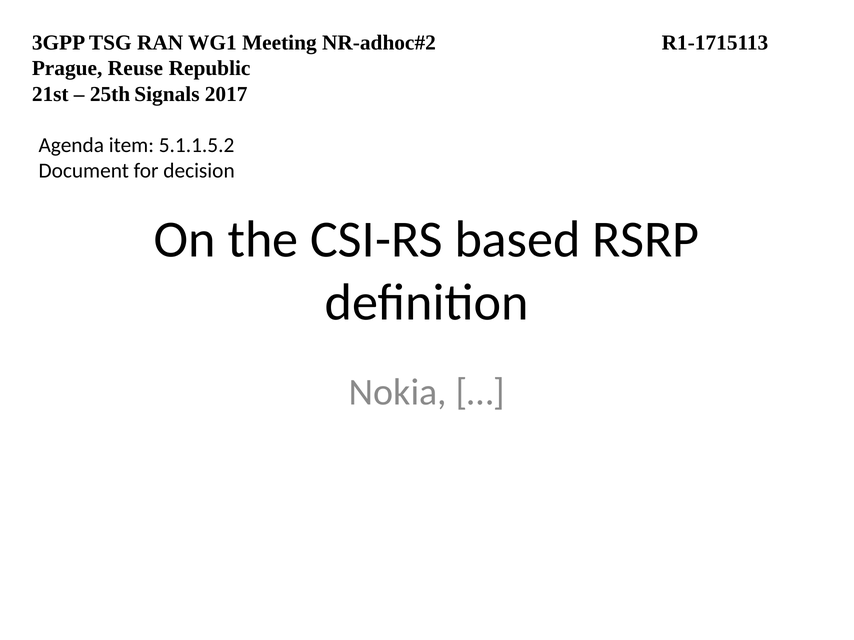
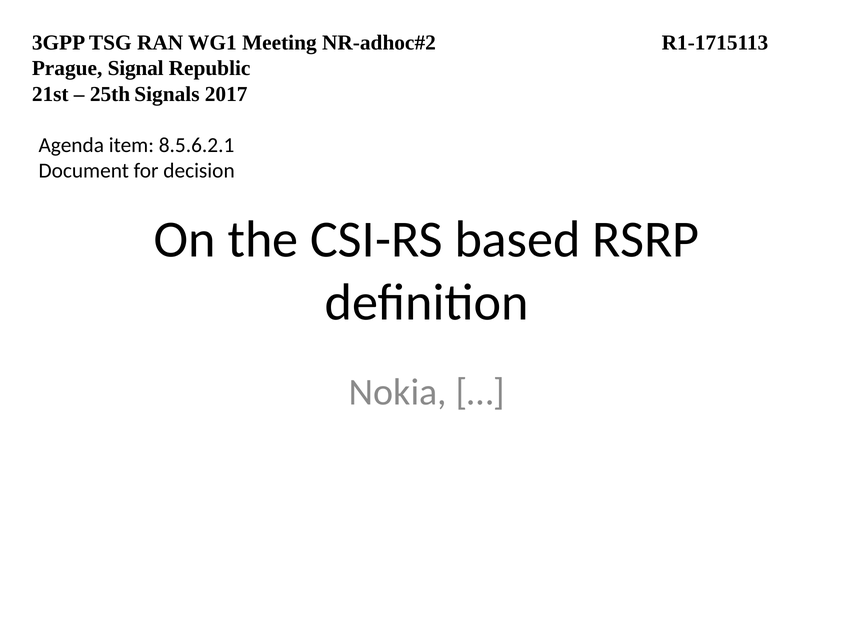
Reuse: Reuse -> Signal (136, 68)
5.1.1.5.2: 5.1.1.5.2 -> 8.5.6.2.1 (197, 145)
